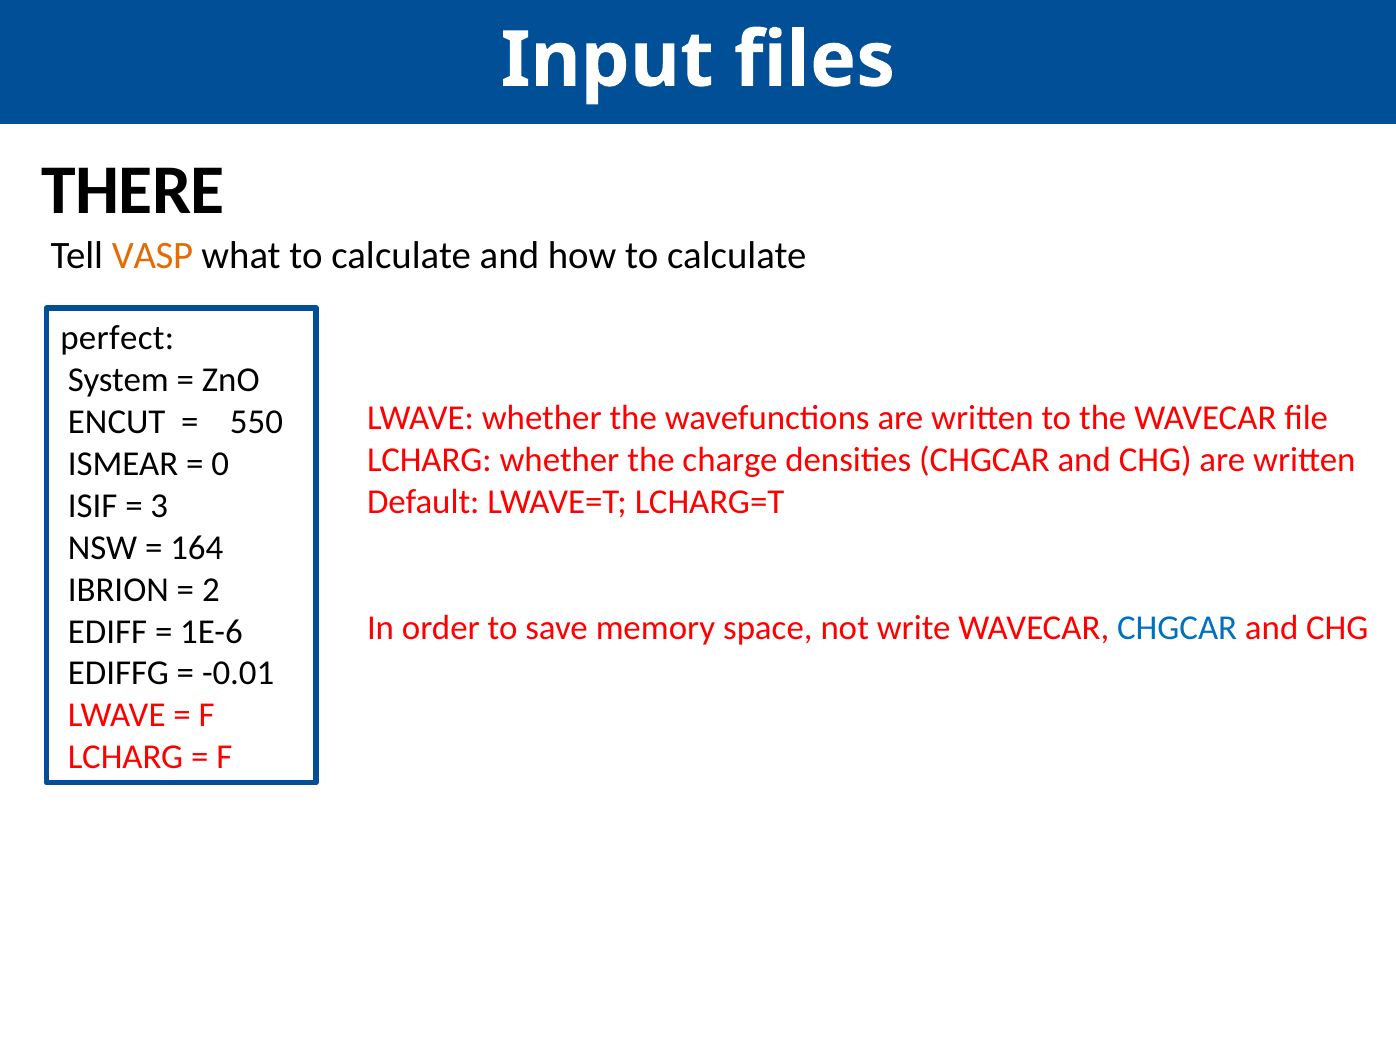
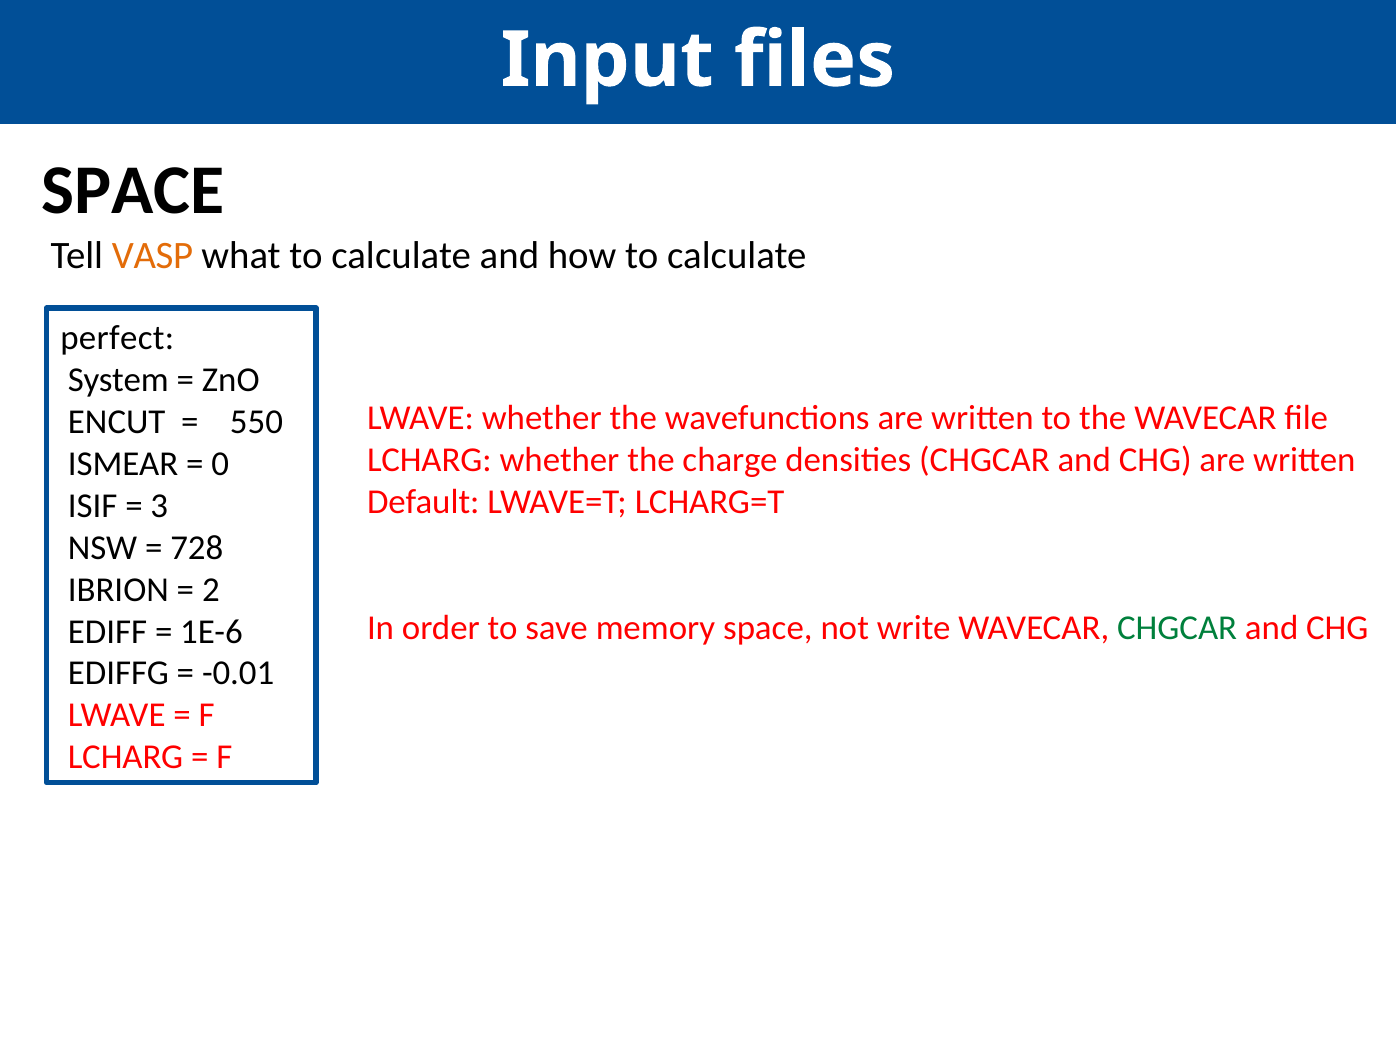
THERE: THERE -> SPACE (133, 190)
164: 164 -> 728 (197, 548)
CHGCAR colour: blue -> green (1177, 628)
